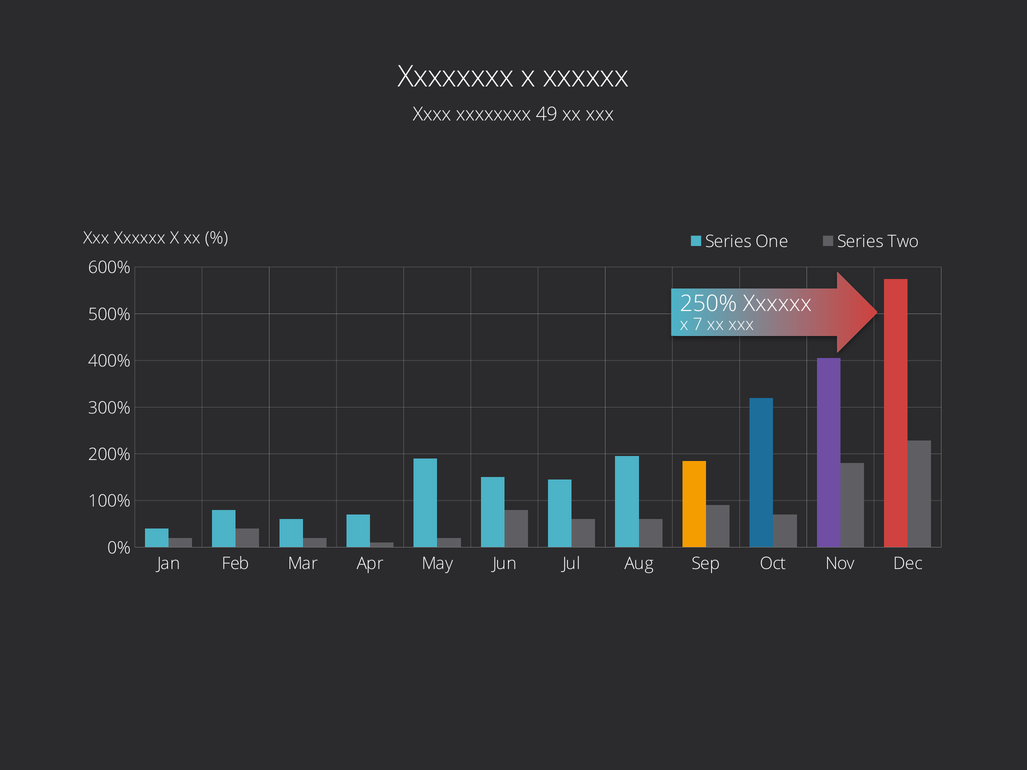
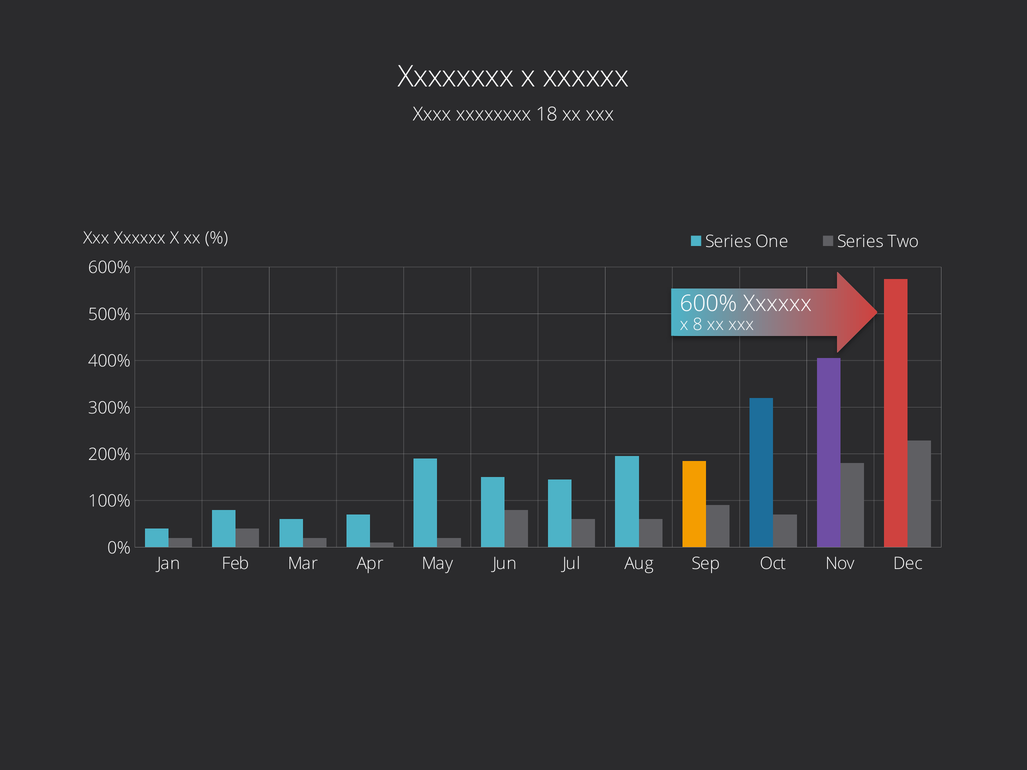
49: 49 -> 18 (547, 114)
250%: 250% -> 600% (708, 304)
7: 7 -> 8 (698, 325)
